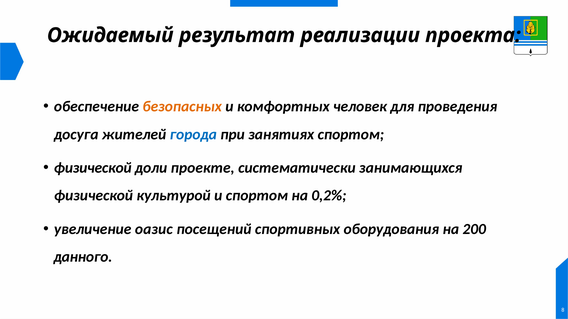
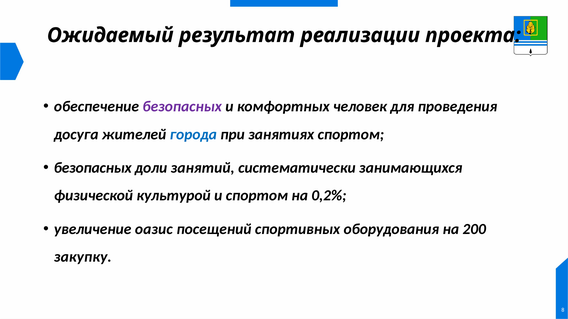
безопасных colour: orange -> purple (182, 107)
физической: физической -> безопасных (93, 168)
проекте: проекте -> занятий (203, 168)
данного: данного -> закупку (83, 257)
